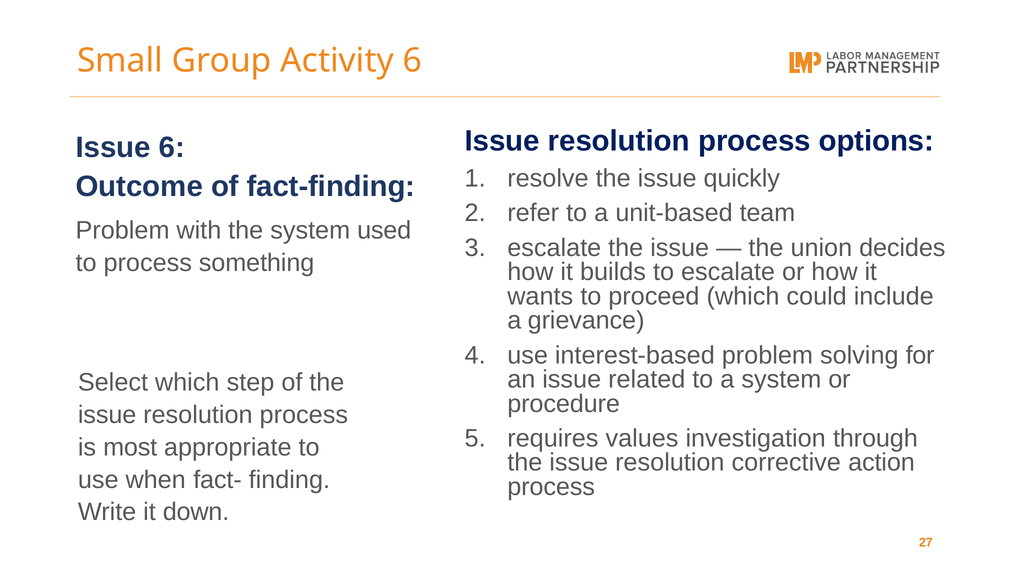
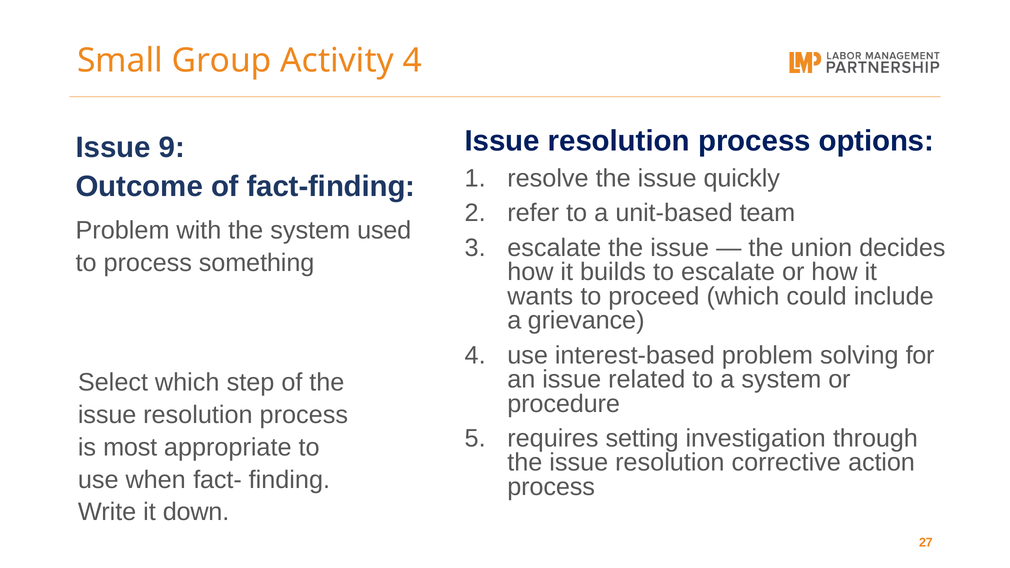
Activity 6: 6 -> 4 (412, 61)
Issue 6: 6 -> 9 (172, 148)
values: values -> setting (642, 438)
